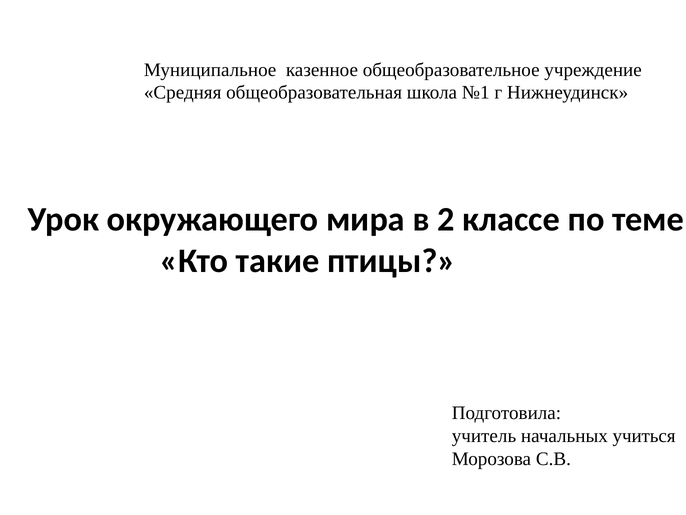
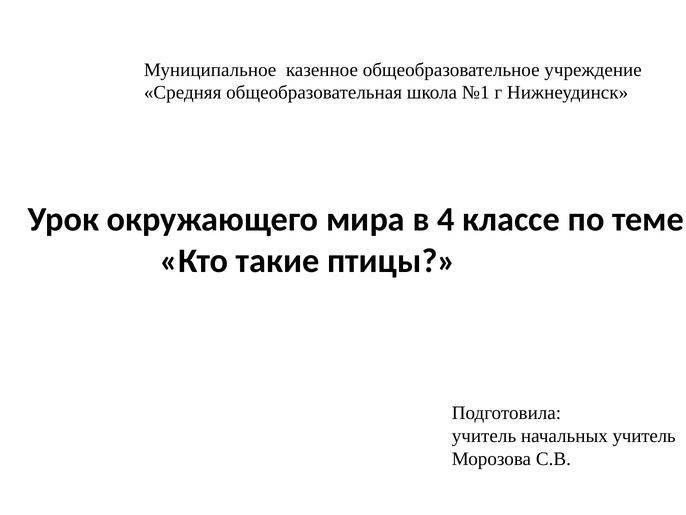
2: 2 -> 4 (446, 219)
начальных учиться: учиться -> учитель (644, 436)
